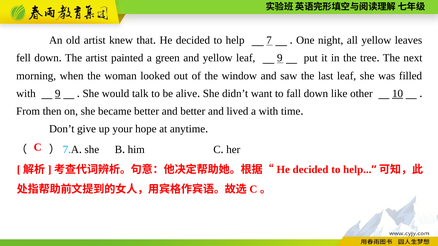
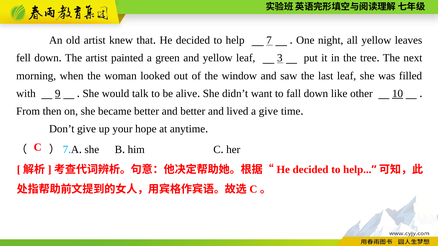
leaf 9: 9 -> 3 (280, 58)
a with: with -> give (268, 111)
